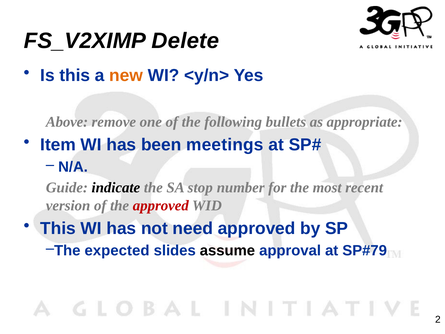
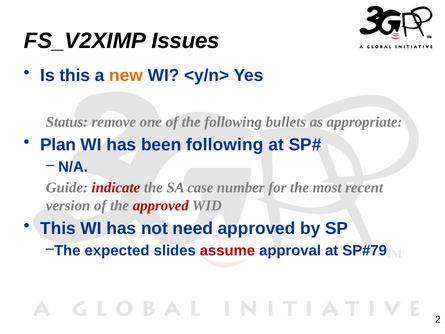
Delete: Delete -> Issues (186, 41)
Above: Above -> Status (67, 122)
Item: Item -> Plan (58, 145)
been meetings: meetings -> following (225, 145)
indicate colour: black -> red (116, 188)
stop: stop -> case (200, 188)
assume colour: black -> red (227, 250)
